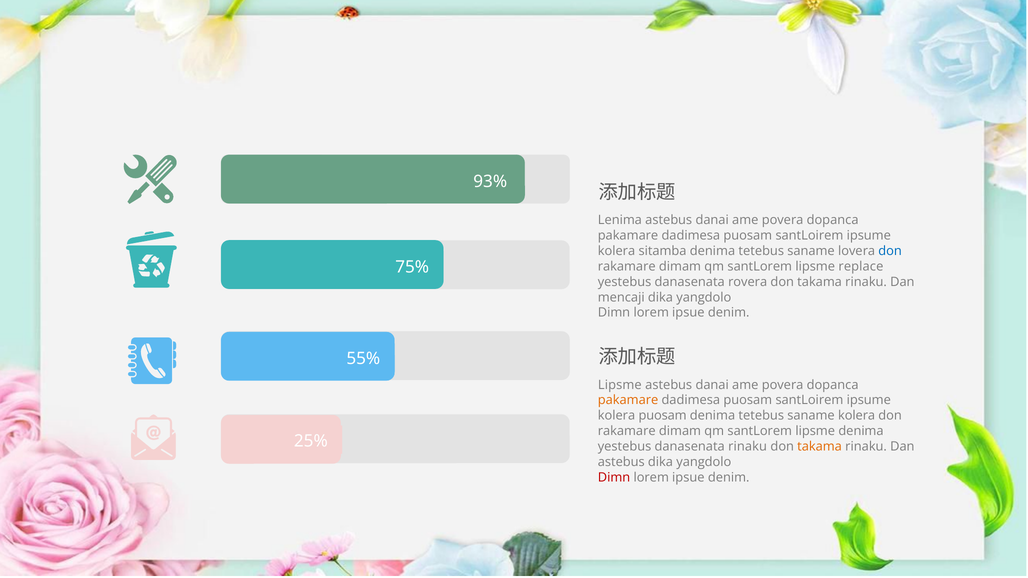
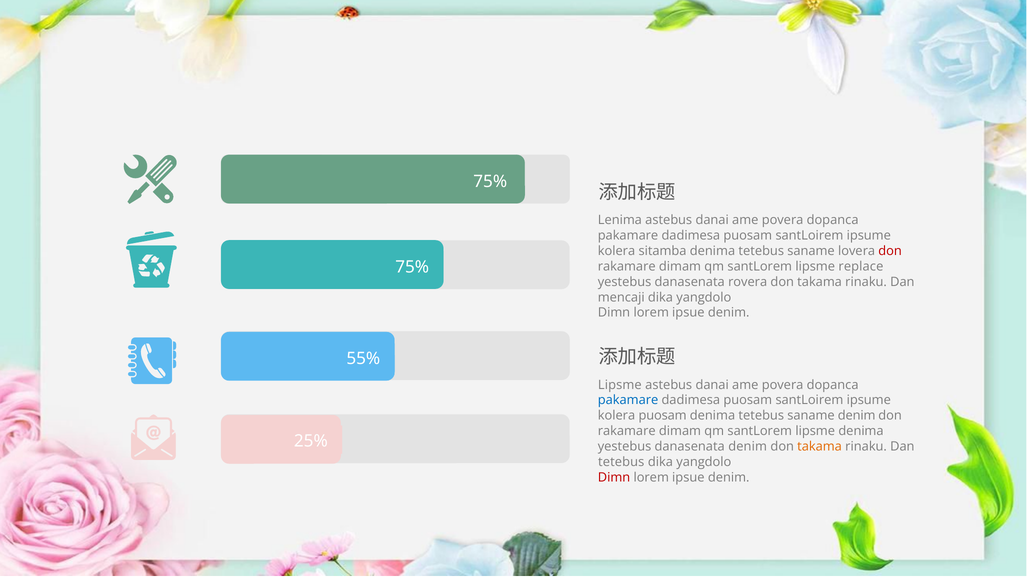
93%: 93% -> 75% (490, 181)
don colour: blue -> red (890, 251)
pakamare colour: orange -> blue (628, 400)
saname kolera: kolera -> denim (857, 416)
danasenata rinaku: rinaku -> denim (748, 447)
astebus: astebus -> tetebus (621, 462)
